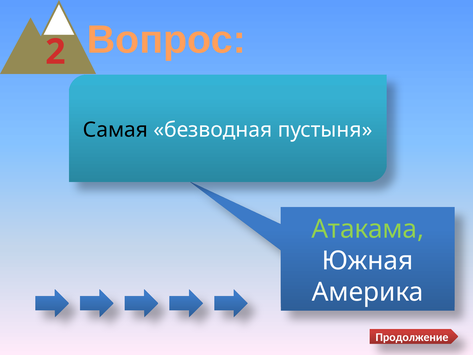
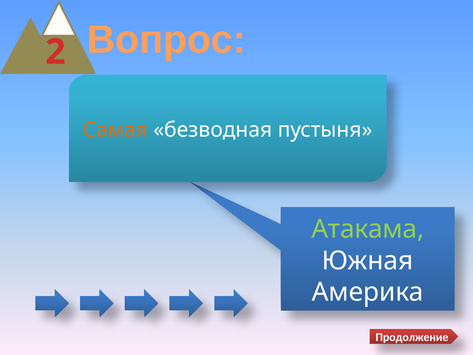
Самая colour: black -> orange (115, 130)
